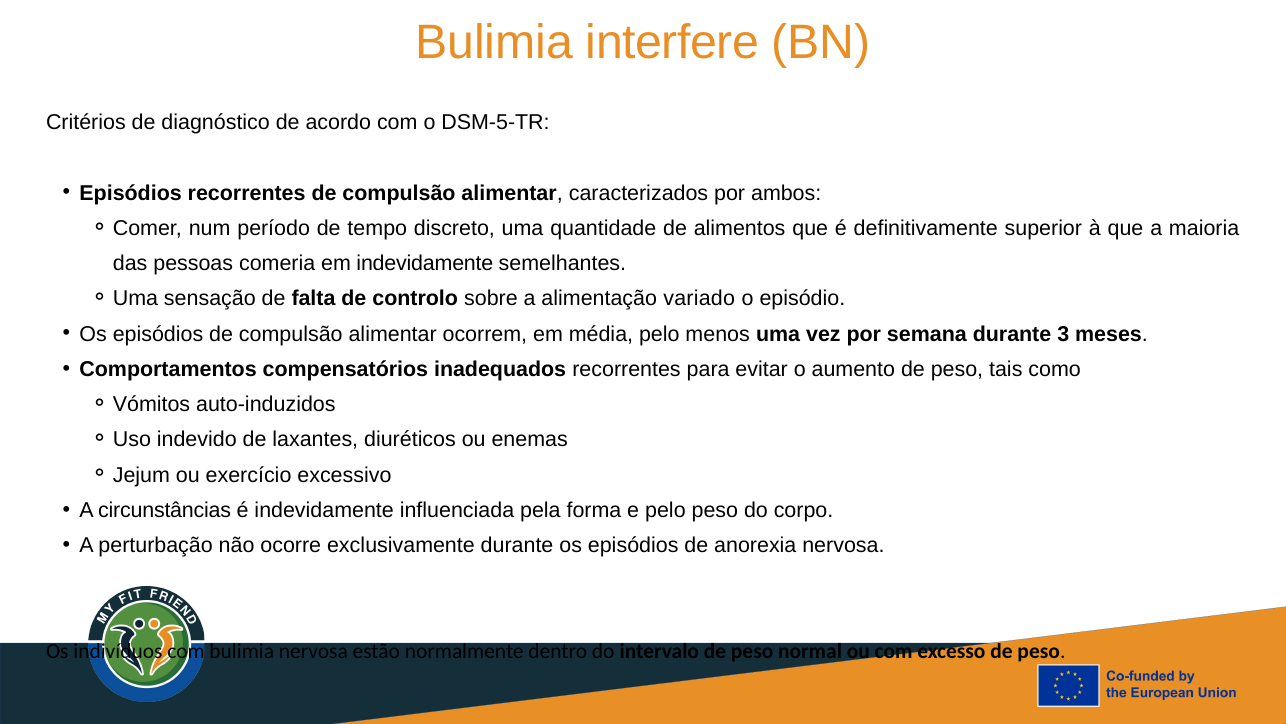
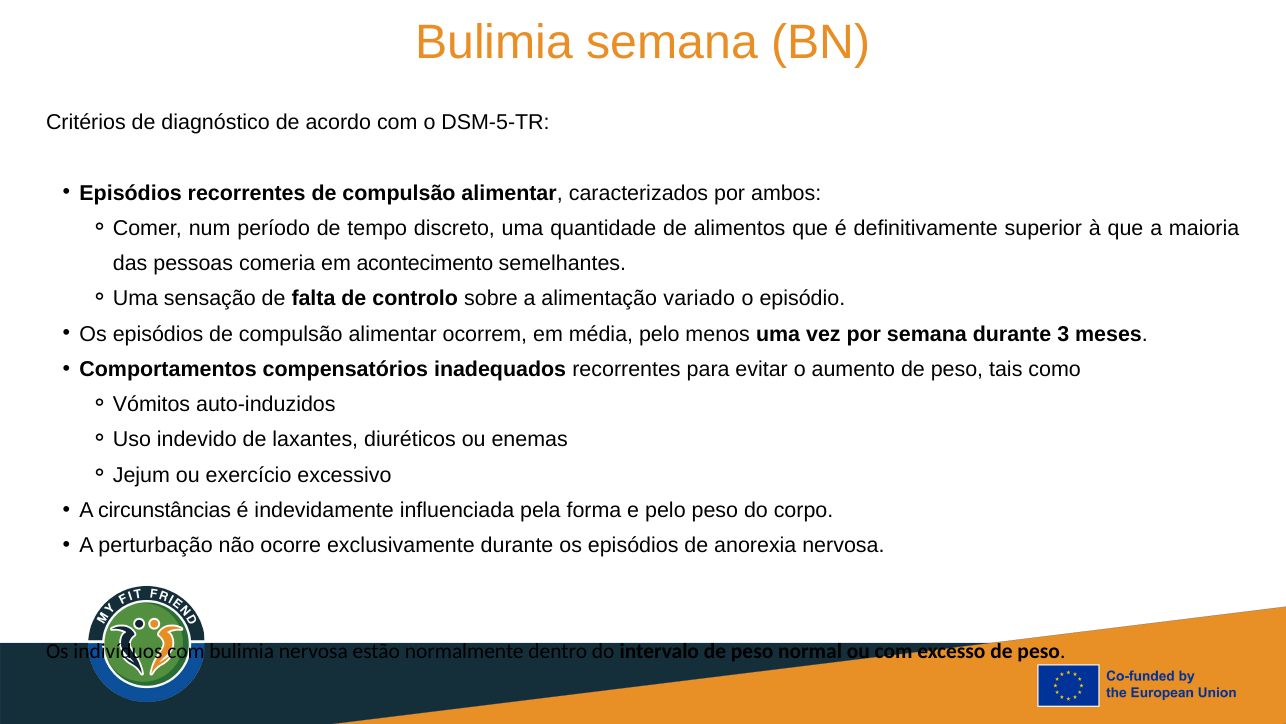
Bulimia interfere: interfere -> semana (672, 43)
em indevidamente: indevidamente -> acontecimento (425, 263)
